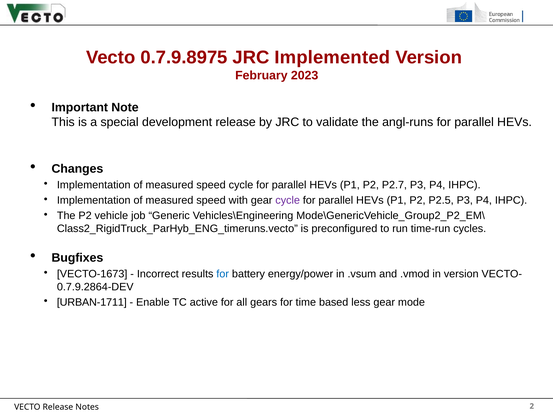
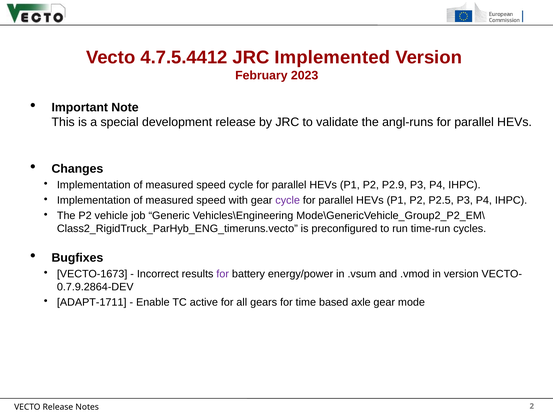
0.7.9.8975: 0.7.9.8975 -> 4.7.5.4412 (184, 58)
P2.7: P2.7 -> P2.9 (394, 185)
for colour: blue -> purple (223, 274)
URBAN-1711: URBAN-1711 -> ADAPT-1711 (92, 303)
less: less -> axle (361, 303)
